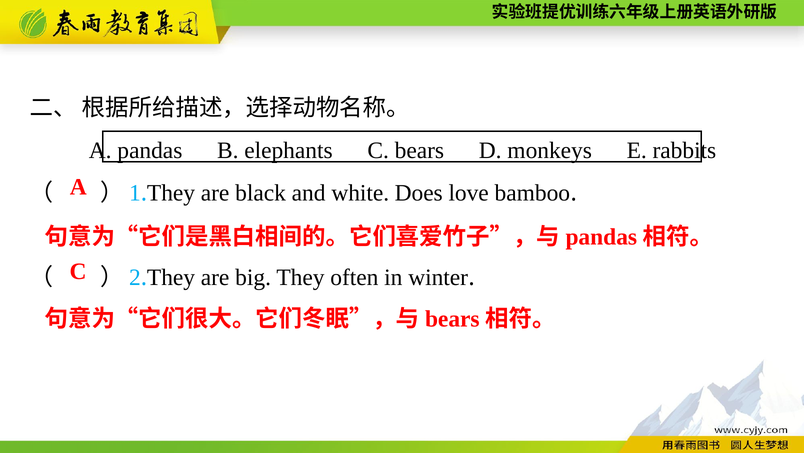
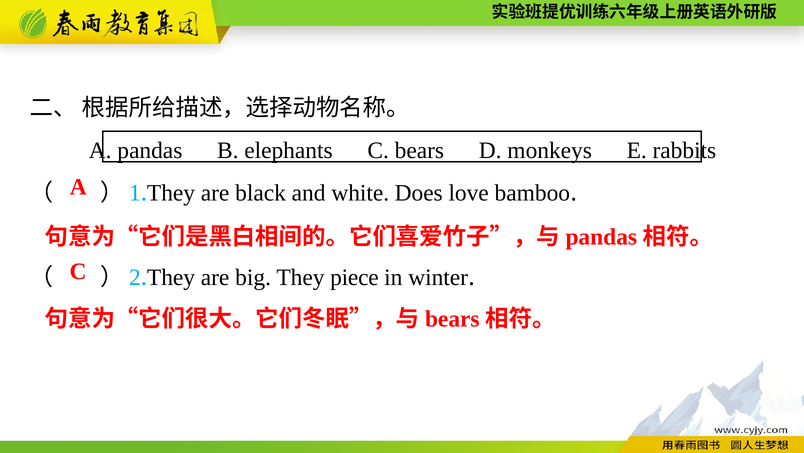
often: often -> piece (354, 277)
